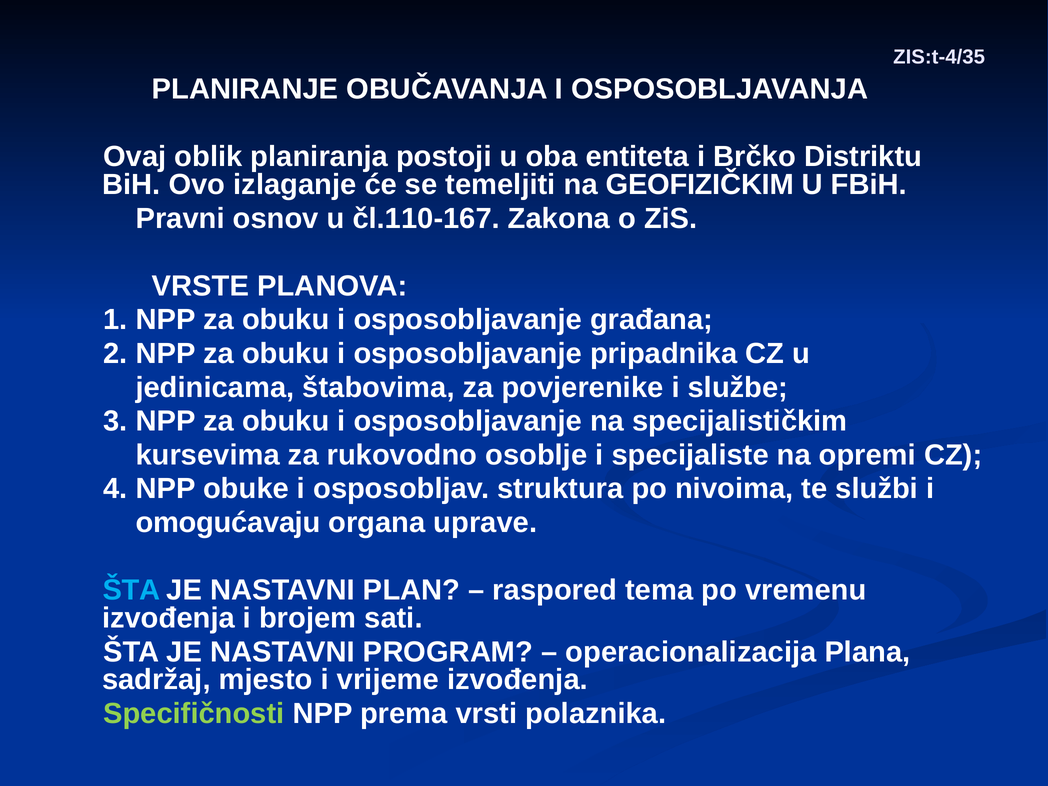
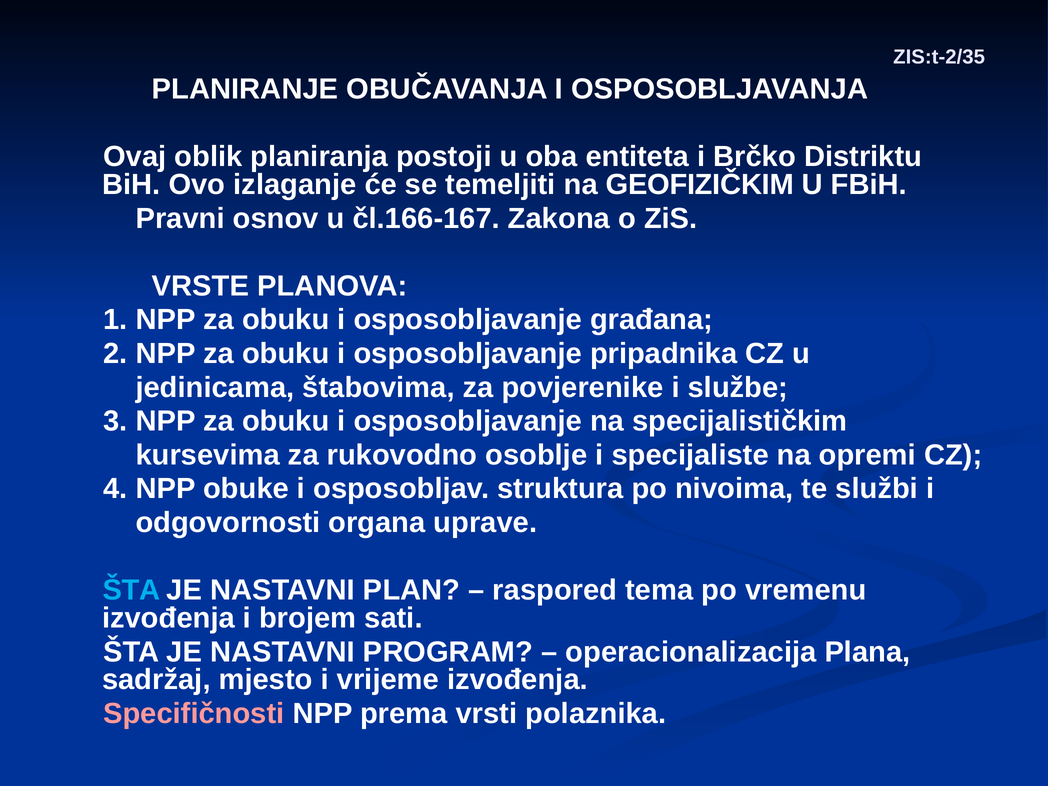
ZIS:t-4/35: ZIS:t-4/35 -> ZIS:t-2/35 (939, 57)
čl.110-167: čl.110-167 -> čl.166-167 (426, 218)
omogućavaju: omogućavaju -> odgovornosti (228, 523)
Specifičnosti colour: light green -> pink (194, 714)
